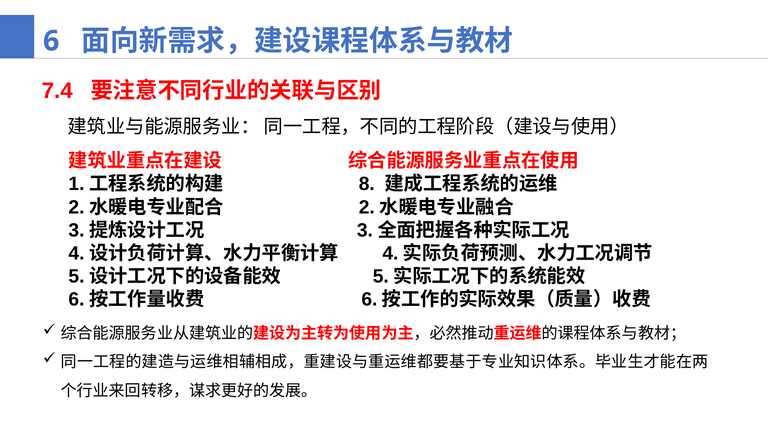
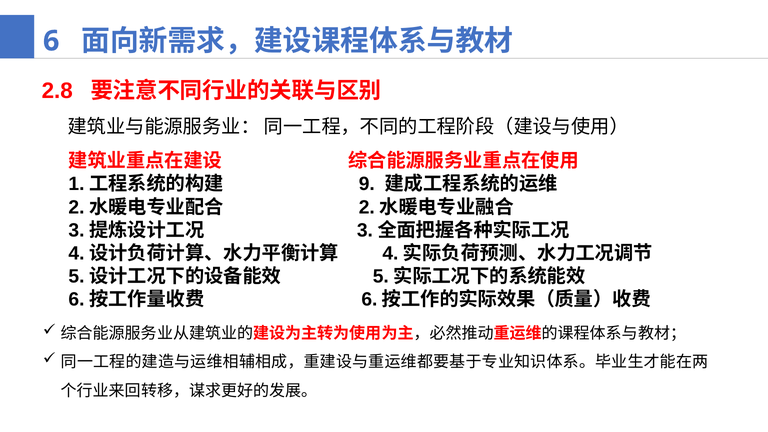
7.4: 7.4 -> 2.8 (57, 91)
8: 8 -> 9 (367, 184)
